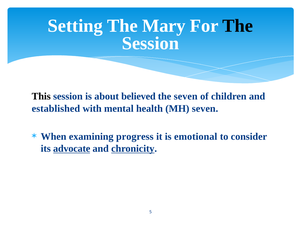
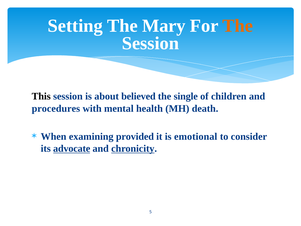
The colour: black -> orange (238, 26)
the seven: seven -> single (186, 96)
established: established -> procedures (56, 108)
MH seven: seven -> death (205, 108)
progress: progress -> provided (135, 136)
